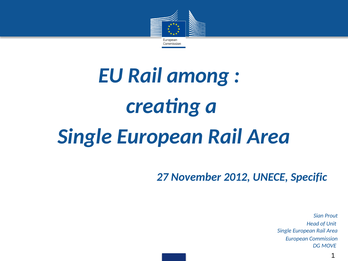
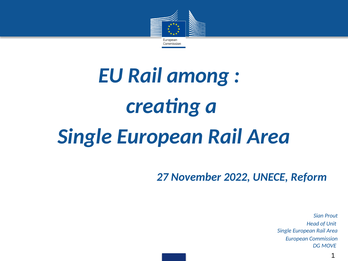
2012: 2012 -> 2022 (237, 177)
Specific: Specific -> Reform (309, 177)
